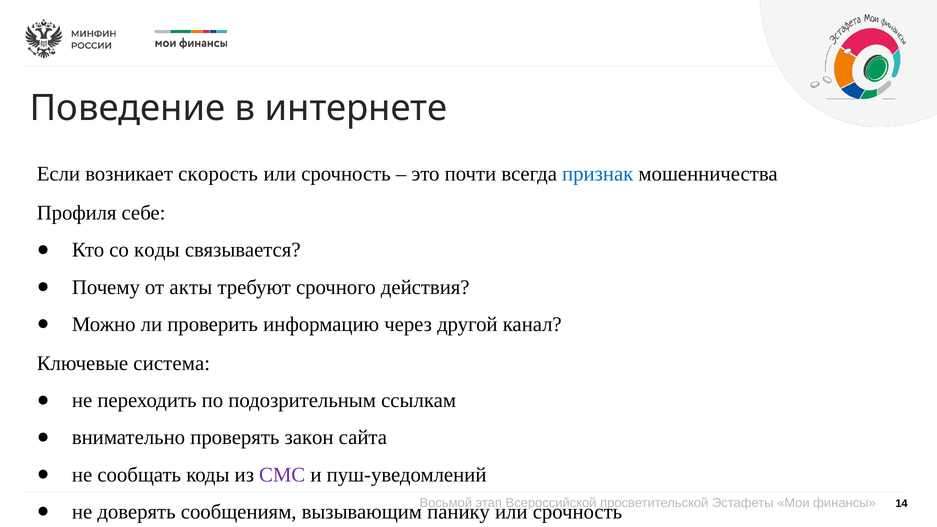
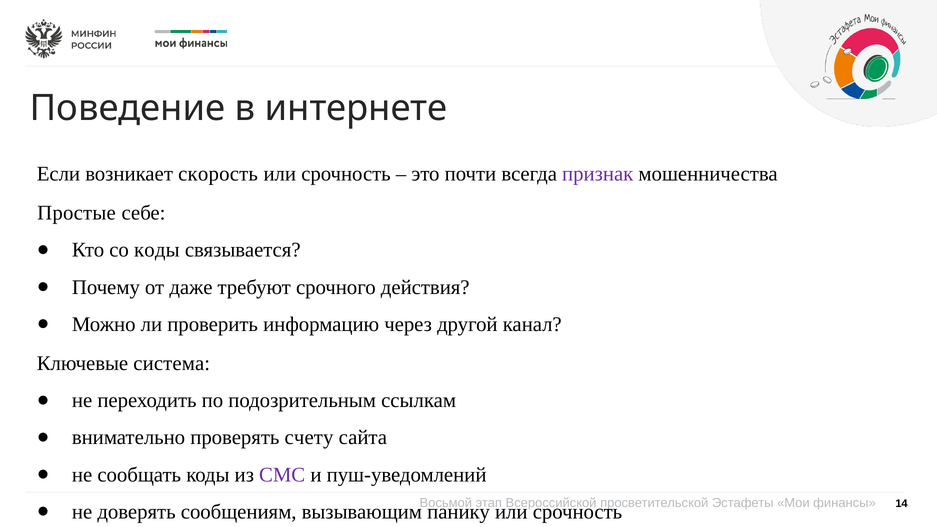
признак colour: blue -> purple (598, 174)
Профиля: Профиля -> Простые (77, 213)
акты: акты -> даже (191, 287)
закон: закон -> счету (309, 438)
